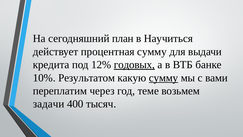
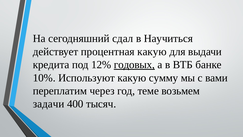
план: план -> сдал (123, 38)
процентная сумму: сумму -> какую (152, 52)
Результатом: Результатом -> Используют (87, 78)
сумму underline: present -> none (164, 78)
